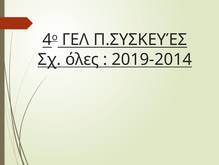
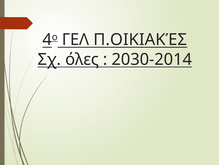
Π.ΣΥΣΚΕΥΈΣ: Π.ΣΥΣΚΕΥΈΣ -> Π.ΟΙΚΙΑΚΈΣ (140, 40)
2019-2014: 2019-2014 -> 2030-2014 (152, 59)
